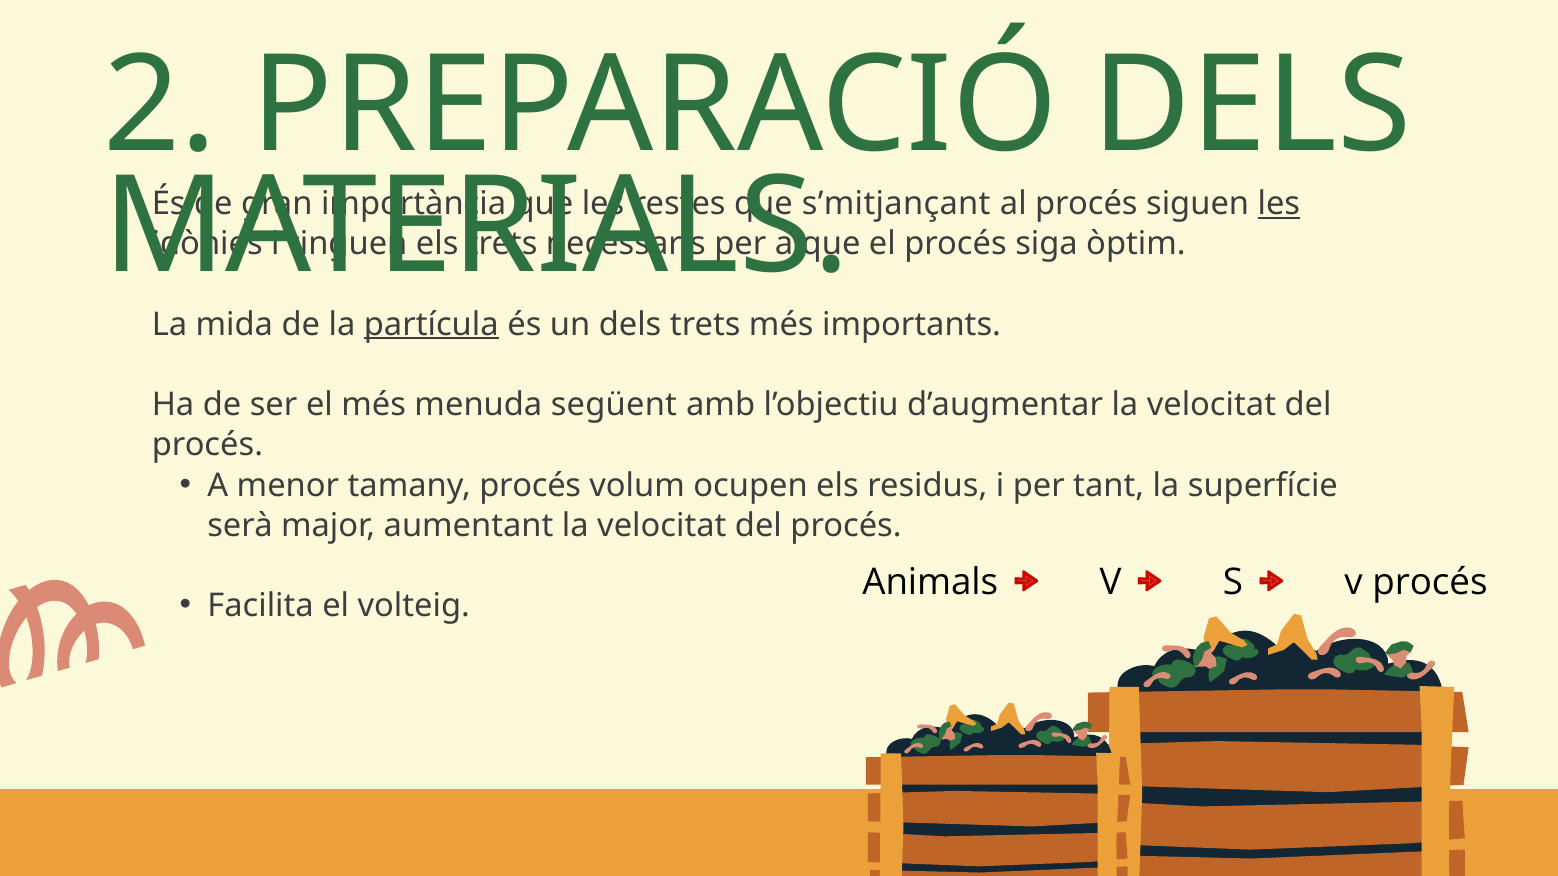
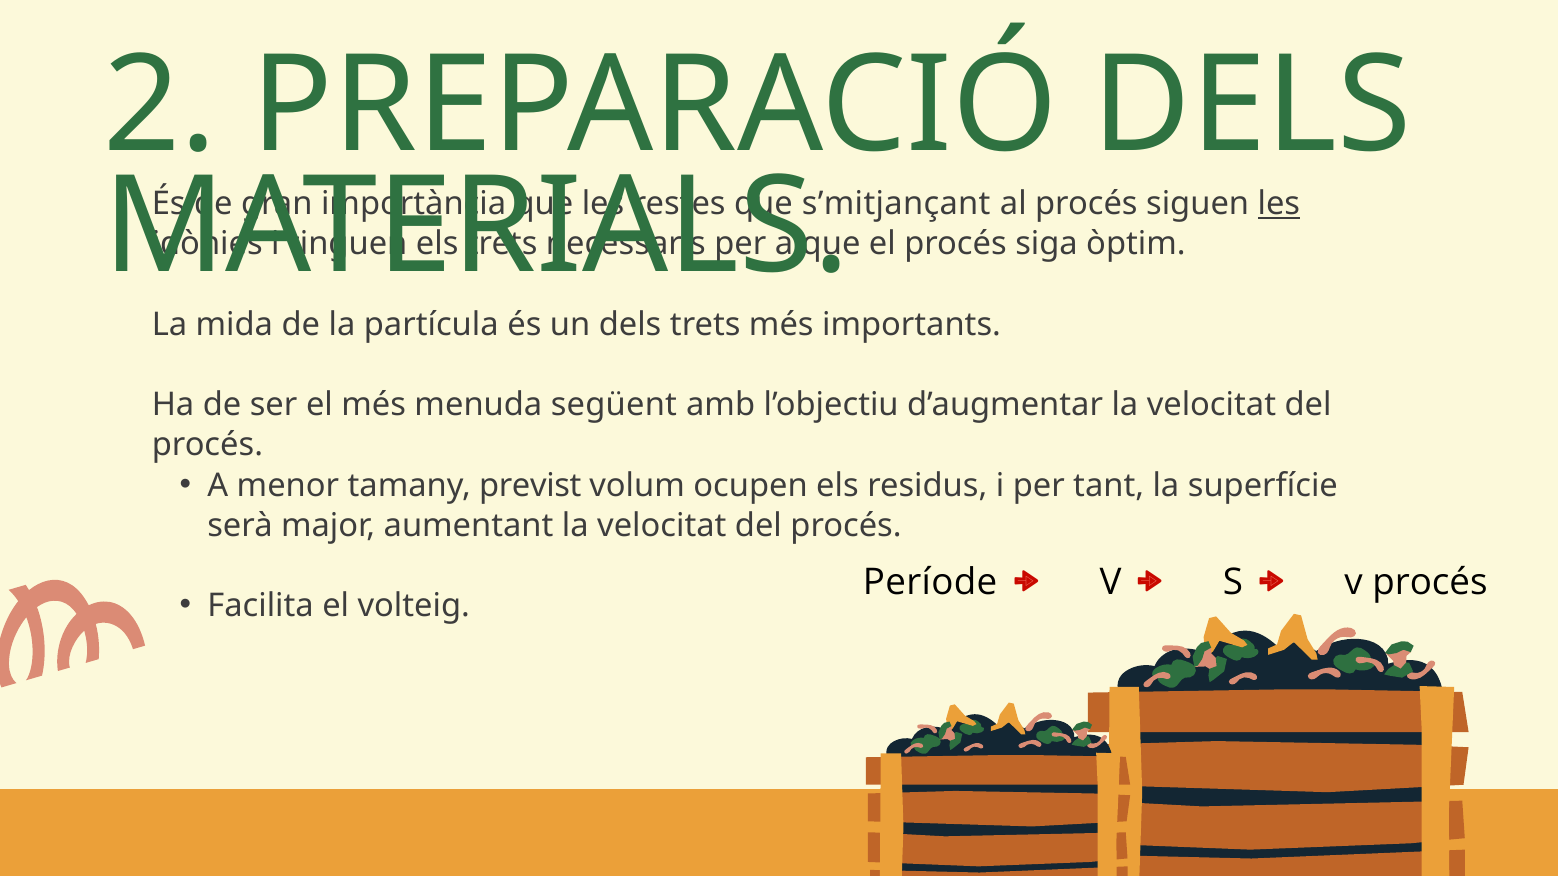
partícula underline: present -> none (431, 325)
tamany procés: procés -> previst (530, 485)
Animals: Animals -> Període (930, 582)
